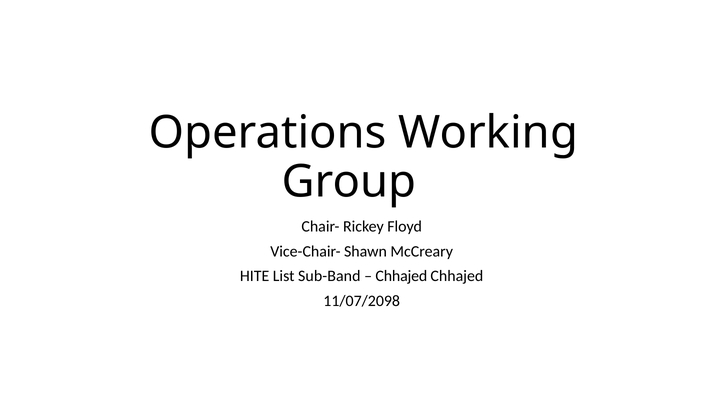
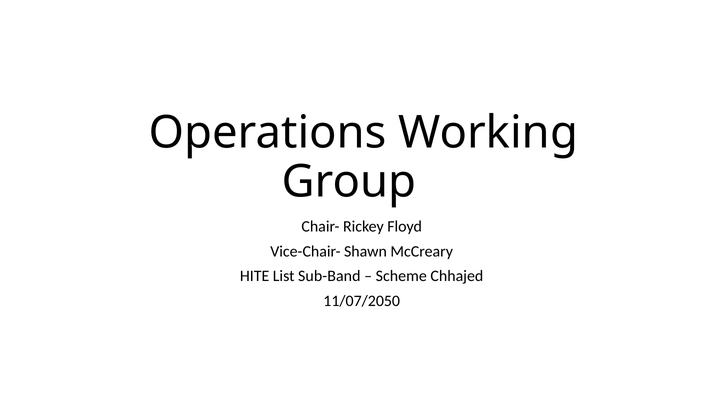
Chhajed: Chhajed -> Scheme (401, 276)
11/07/2098: 11/07/2098 -> 11/07/2050 (362, 301)
